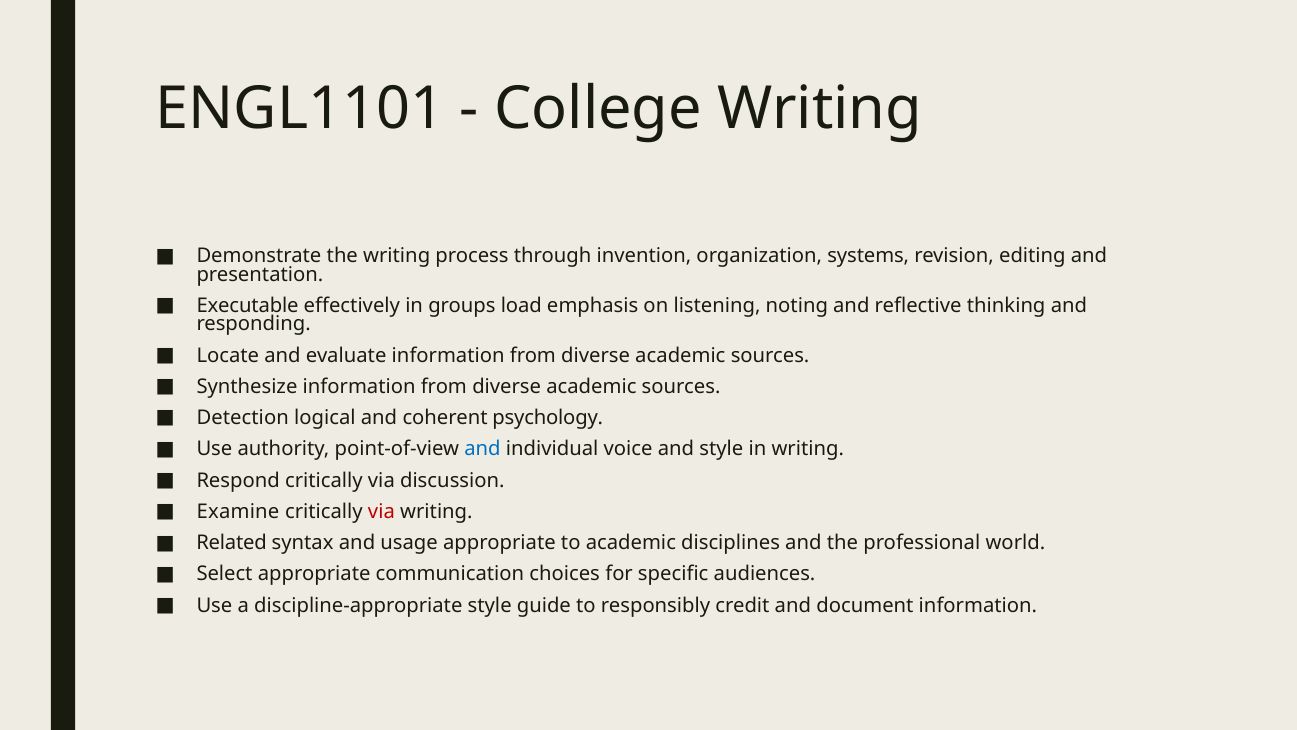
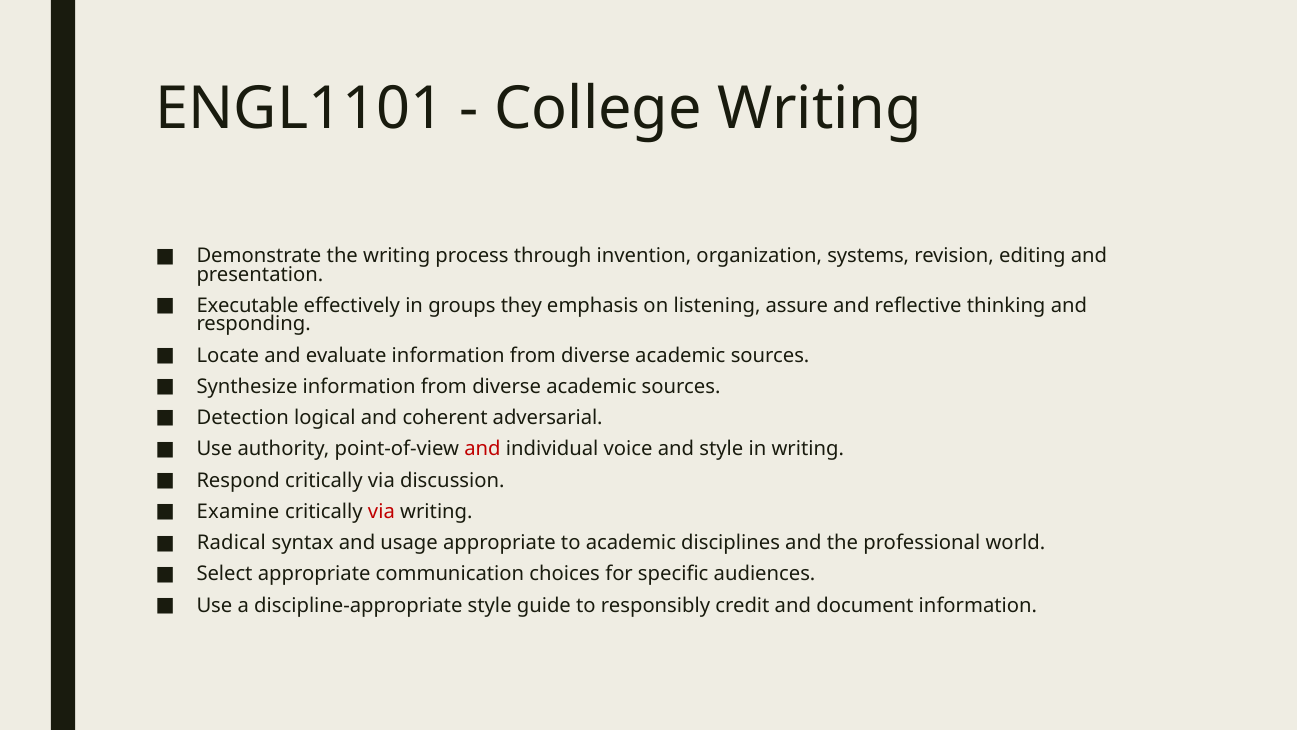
load: load -> they (521, 306)
noting: noting -> assure (797, 306)
psychology: psychology -> adversarial (548, 418)
and colour: blue -> red (483, 449)
Related: Related -> Radical (231, 543)
